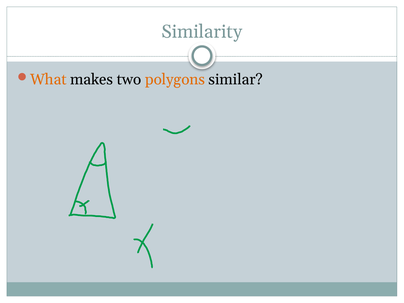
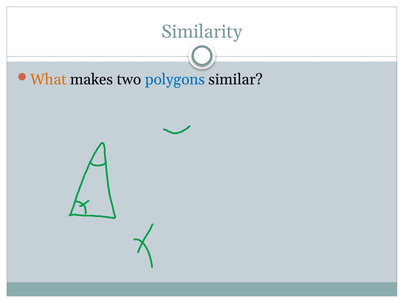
polygons colour: orange -> blue (175, 80)
